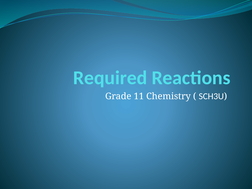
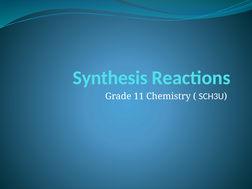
Required: Required -> Synthesis (110, 78)
